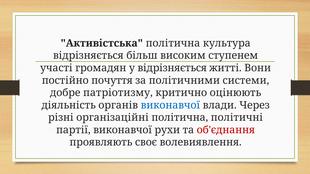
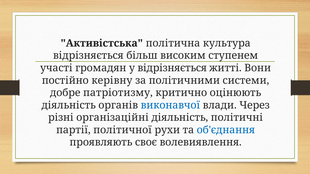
почуття: почуття -> керівну (112, 81)
організаційні політична: політична -> діяльність (180, 118)
партії виконавчої: виконавчої -> політичної (123, 130)
об'єднання colour: red -> blue (226, 130)
